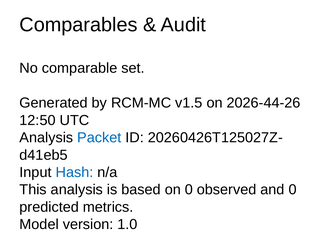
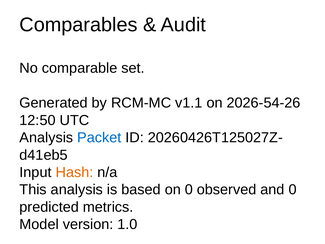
v1.5: v1.5 -> v1.1 (189, 103)
2026-44-26: 2026-44-26 -> 2026-54-26 (264, 103)
Hash colour: blue -> orange (74, 172)
